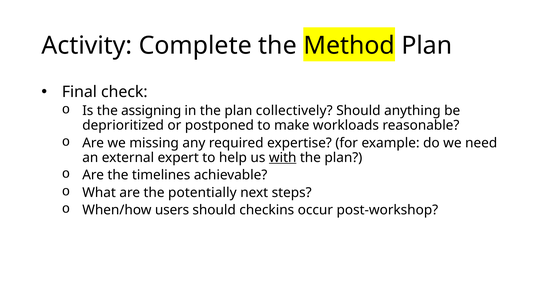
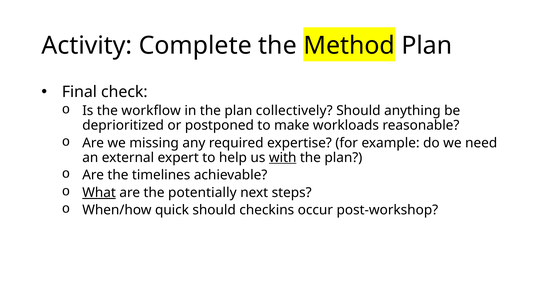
assigning: assigning -> workflow (151, 111)
What underline: none -> present (99, 193)
users: users -> quick (172, 210)
